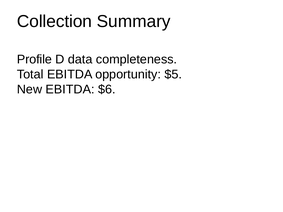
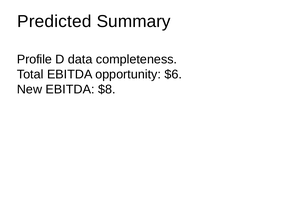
Collection: Collection -> Predicted (54, 21)
$5: $5 -> $6 (173, 74)
$6: $6 -> $8 (107, 90)
